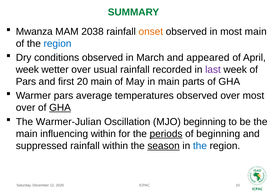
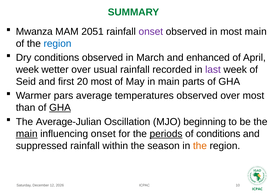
2038: 2038 -> 2051 (92, 32)
onset colour: orange -> purple (151, 32)
appeared: appeared -> enhanced (208, 58)
Pars: Pars -> Seid (26, 82)
20 main: main -> most (101, 82)
over: over -> than (26, 108)
Warmer-Julian: Warmer-Julian -> Average-Julian (69, 122)
main underline: none -> present (27, 134)
influencing within: within -> onset (103, 134)
of beginning: beginning -> conditions (218, 134)
season underline: present -> none (164, 146)
the colour: blue -> orange (200, 146)
